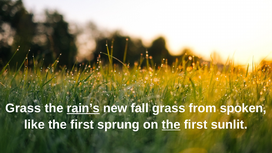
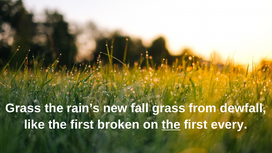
rain’s underline: present -> none (83, 108)
spoken: spoken -> dewfall (243, 108)
sprung: sprung -> broken (118, 125)
sunlit: sunlit -> every (229, 125)
